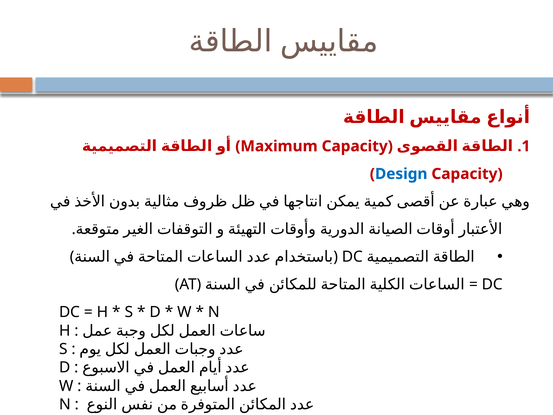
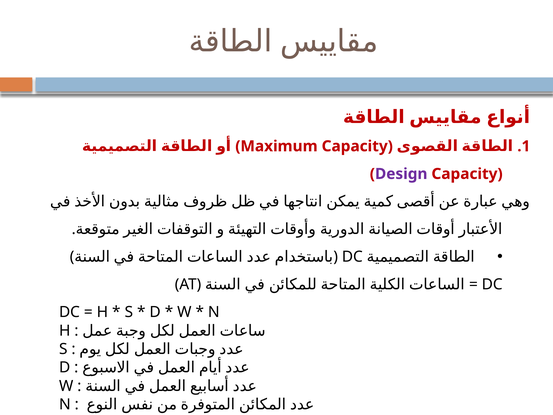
Design colour: blue -> purple (401, 174)
